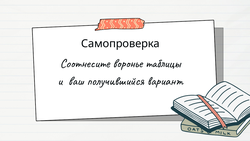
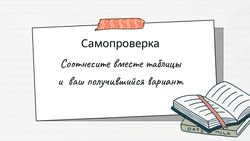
воронье: воронье -> вместе (128, 63)
